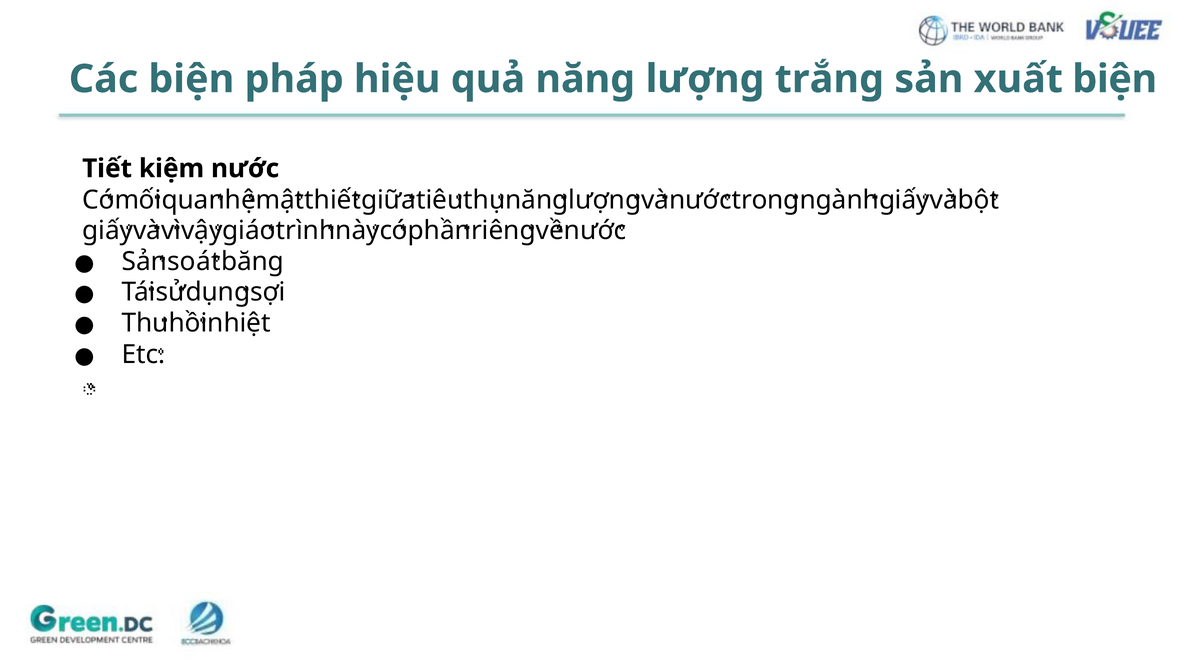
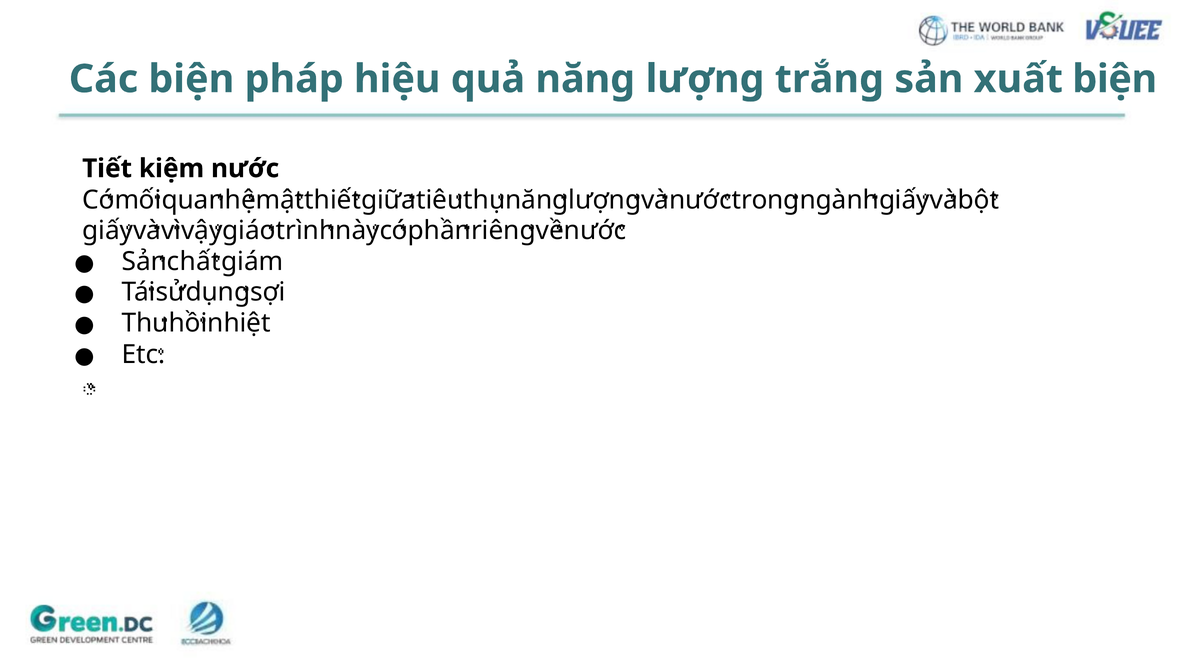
soát: soát -> chất (194, 262)
băng: băng -> giám (252, 262)
